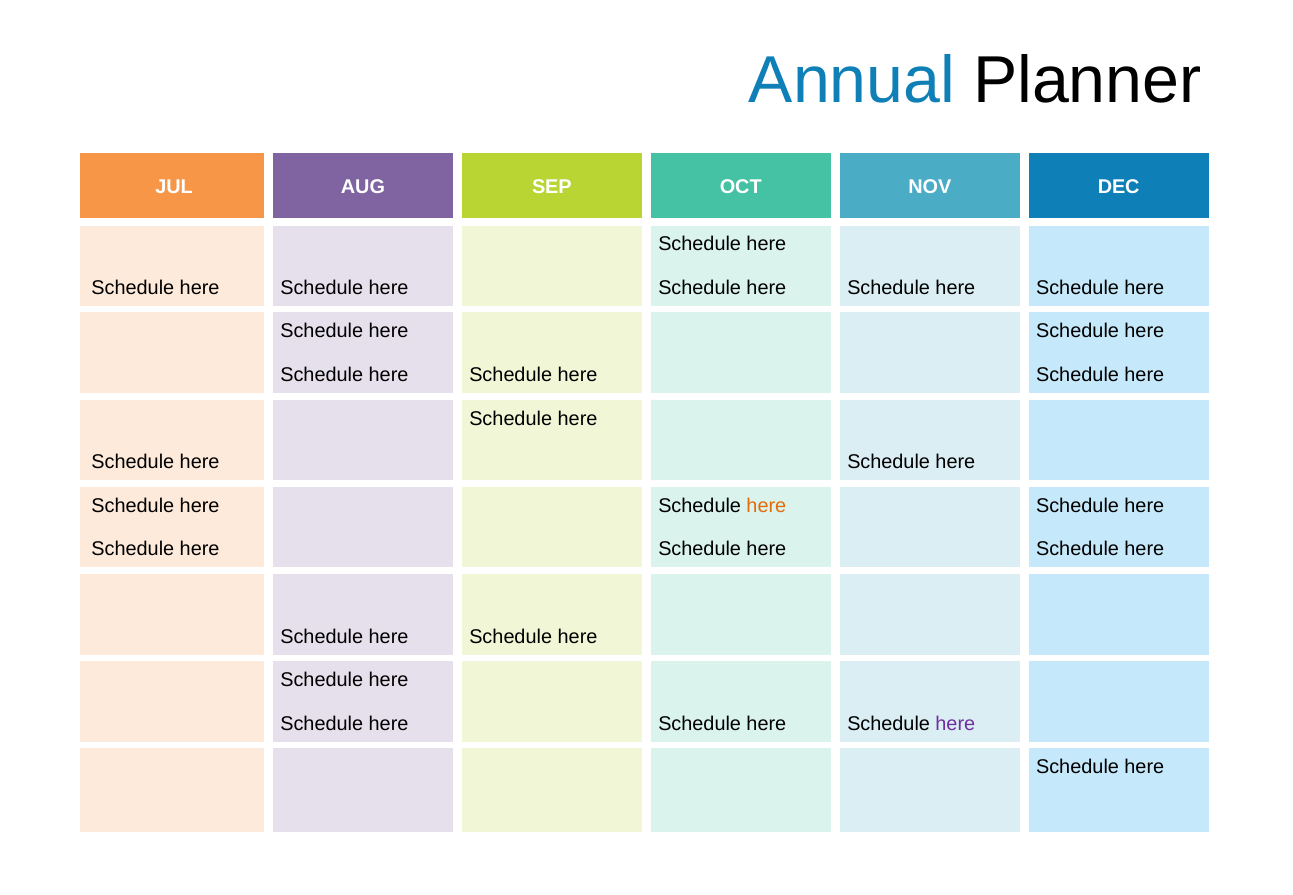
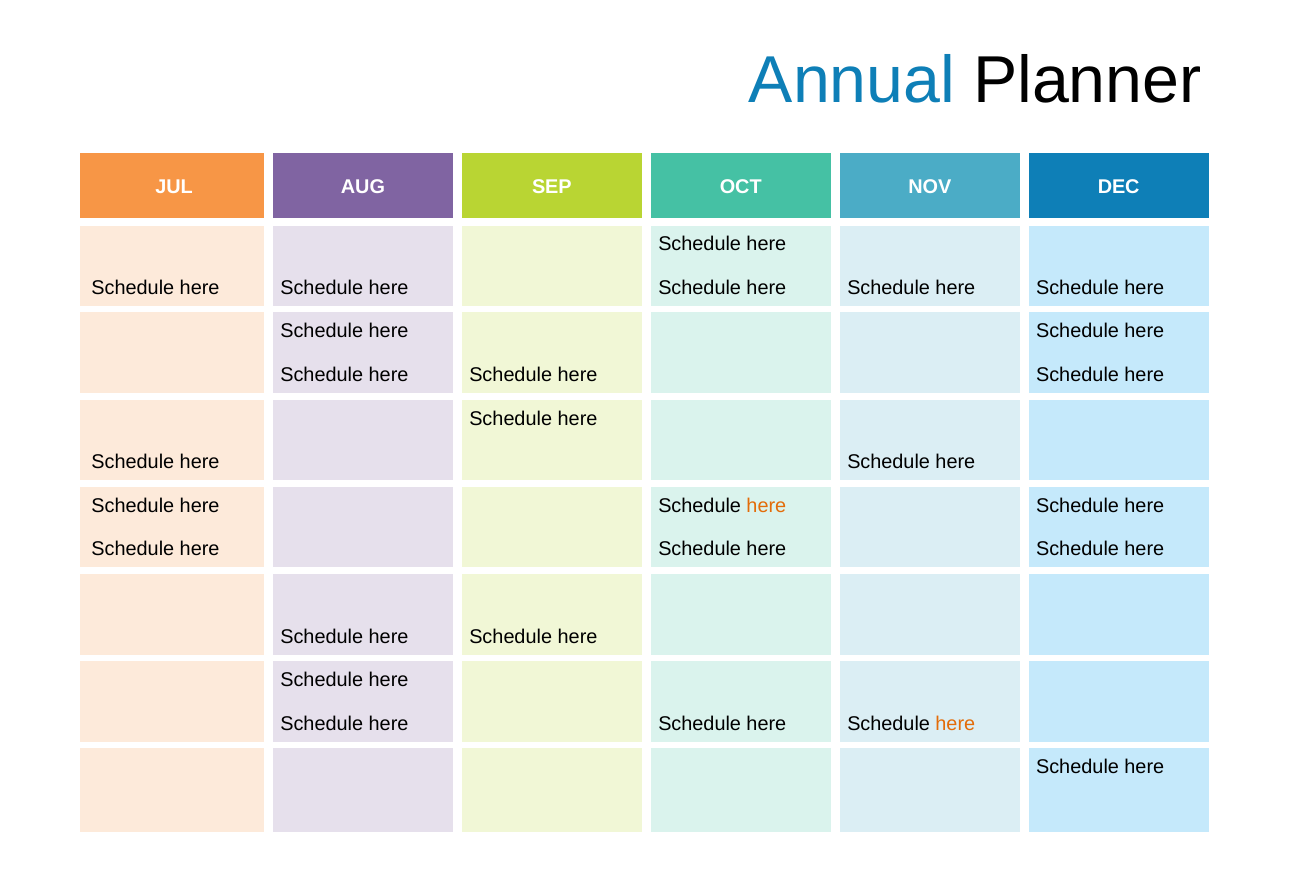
here colour: purple -> orange (955, 724)
